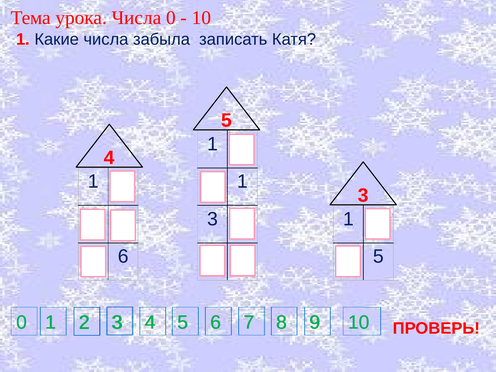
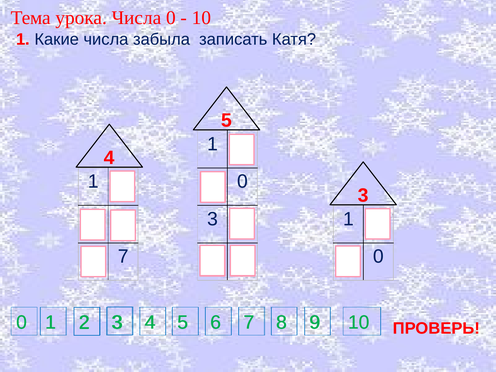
1: 1 -> 0 (242, 182)
6: 6 -> 7 (123, 256)
5: 5 -> 0 (378, 256)
